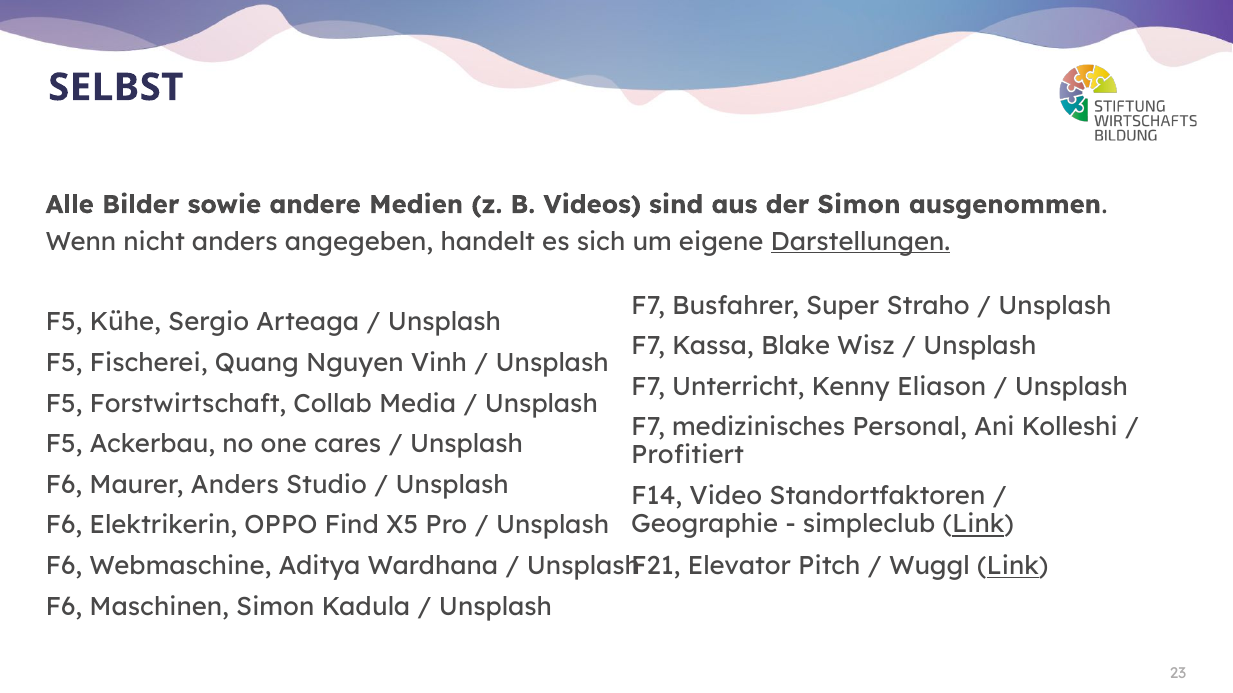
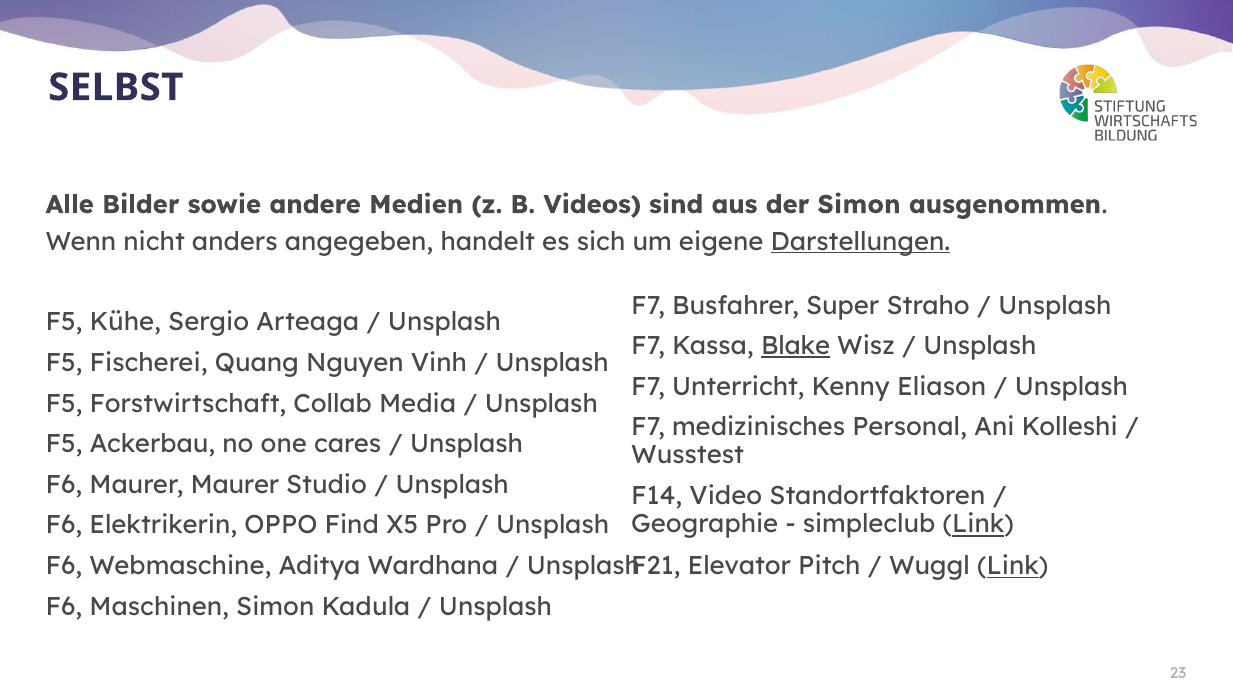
Blake underline: none -> present (796, 346)
Profitiert: Profitiert -> Wusstest (688, 455)
Maurer Anders: Anders -> Maurer (235, 485)
